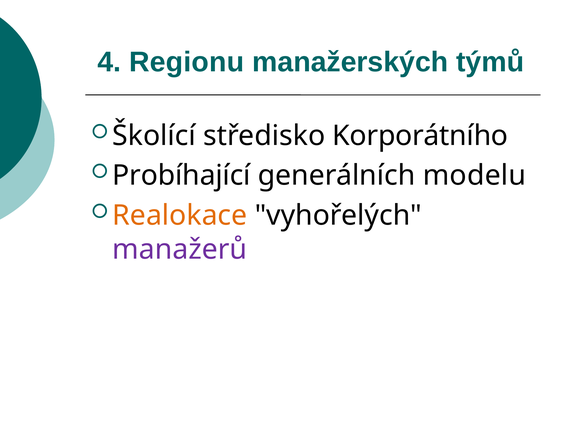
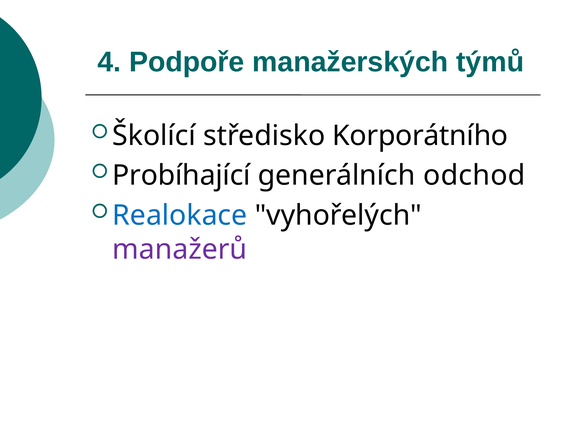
Regionu: Regionu -> Podpoře (187, 62)
modelu: modelu -> odchod (474, 175)
Realokace colour: orange -> blue (180, 215)
